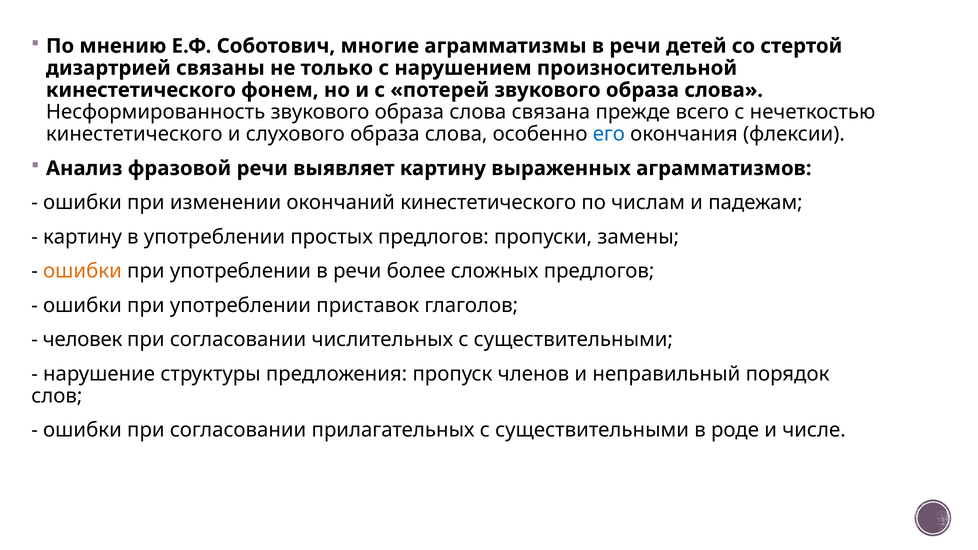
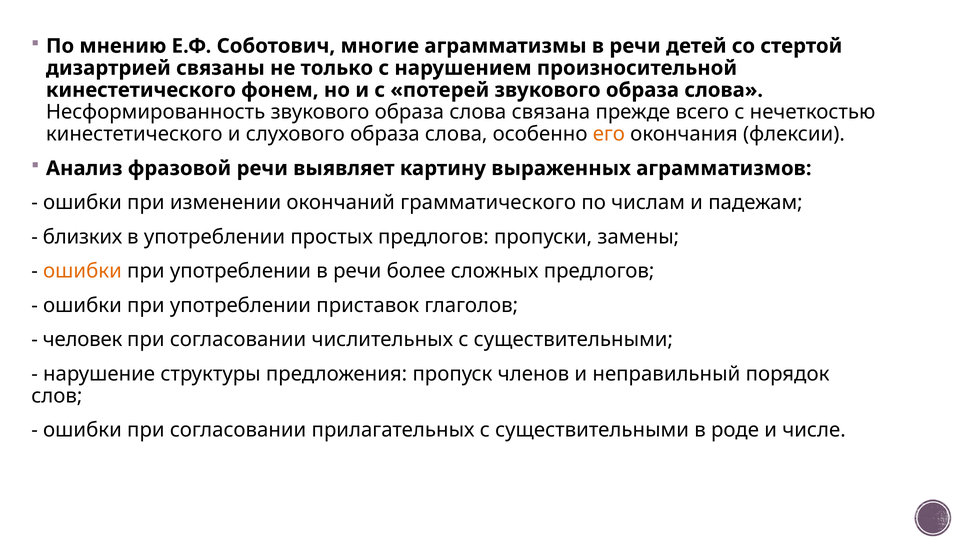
его colour: blue -> orange (609, 134)
окончаний кинестетического: кинестетического -> грамматического (488, 203)
картину: картину -> близких (83, 237)
